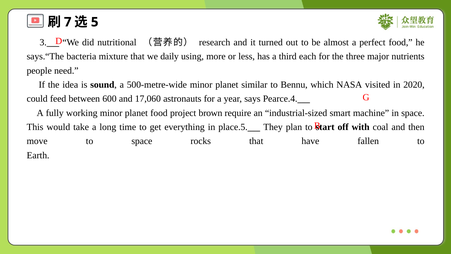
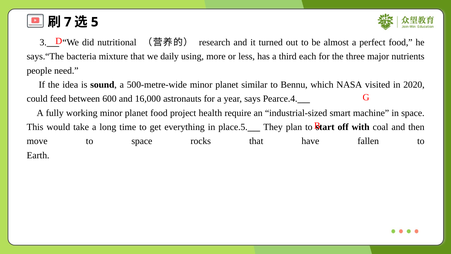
17,060: 17,060 -> 16,000 (148, 99)
brown: brown -> health (210, 113)
